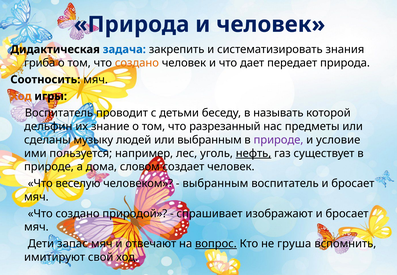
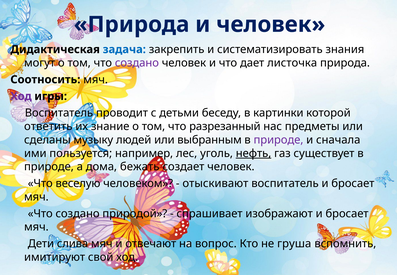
гриба: гриба -> могут (40, 63)
создано colour: orange -> purple (137, 63)
передает: передает -> листочка (292, 63)
Ход colour: orange -> purple (21, 96)
называть: называть -> картинки (278, 113)
дельфин: дельфин -> ответить (48, 126)
условие: условие -> сначала (338, 140)
словом: словом -> бежать (140, 167)
выбранным: выбранным -> отыскивают (215, 183)
запас: запас -> слива (73, 244)
вопрос underline: present -> none (216, 244)
